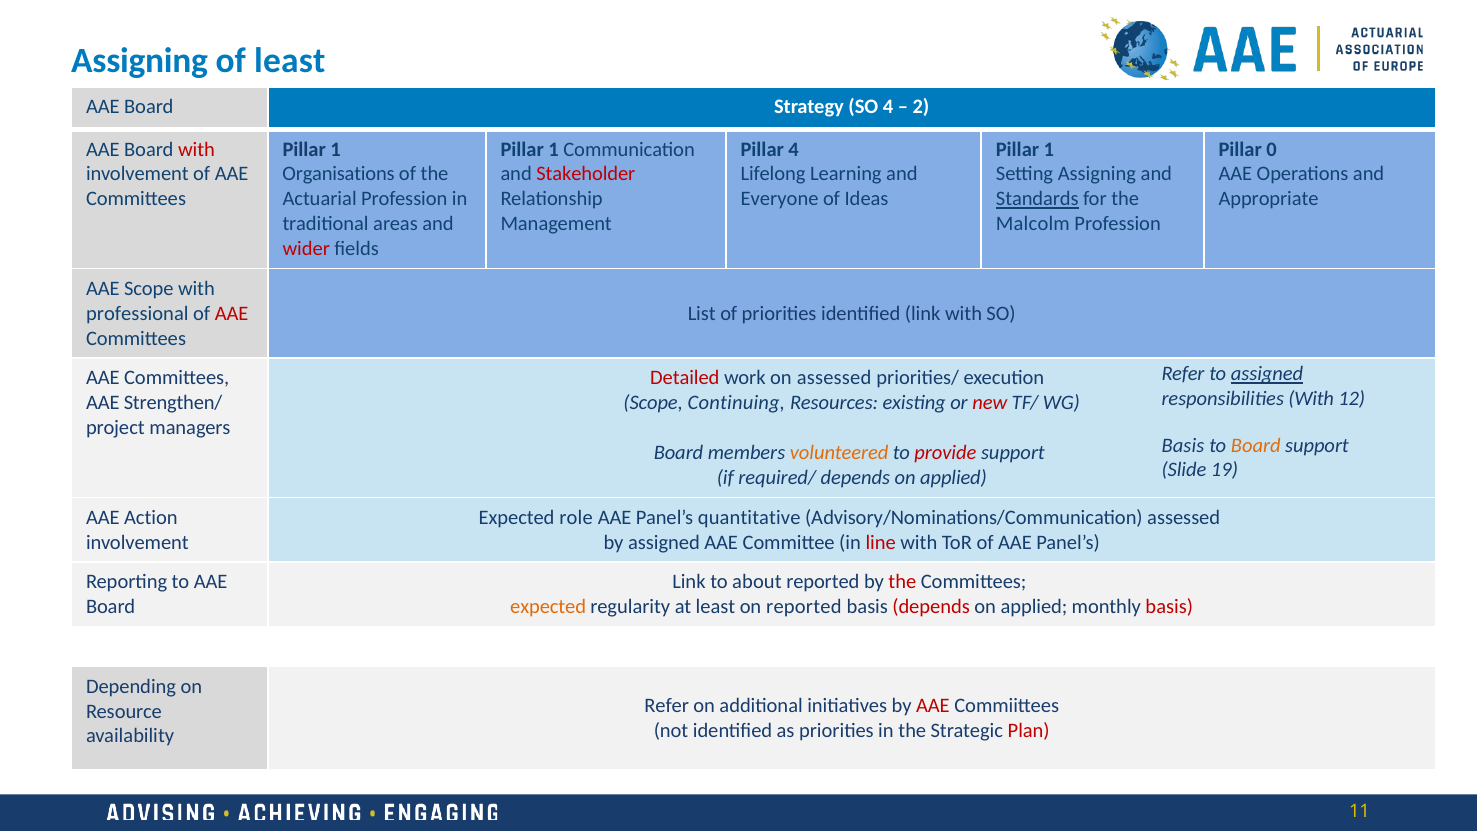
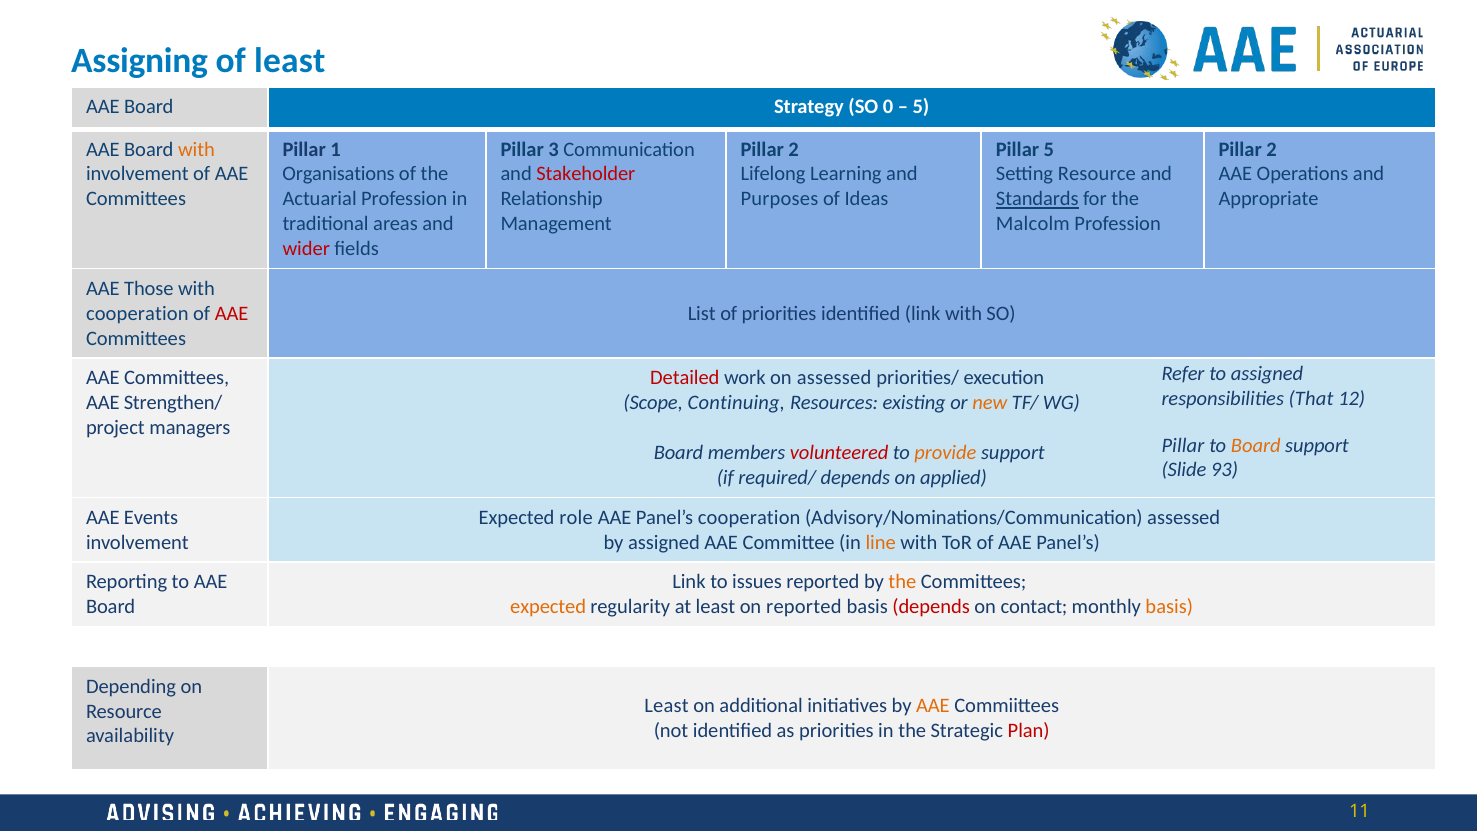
SO 4: 4 -> 0 (888, 107)
2: 2 -> 5 (921, 107)
with colour: red -> orange (196, 149)
1: 1 -> 3 (554, 149)
4: 4 -> 2 (794, 149)
1: 1 -> 5 (1049, 149)
0: 0 -> 2 (1271, 149)
Setting Assigning: Assigning -> Resource (1097, 174)
Everyone: Everyone -> Purposes (780, 199)
AAE Scope: Scope -> Those (149, 289)
professional: professional -> cooperation (137, 313)
assigned underline: present -> none (1267, 374)
responsibilities With: With -> That (1311, 399)
new colour: red -> orange (990, 403)
Basis: Basis -> Pillar (1183, 445)
volunteered colour: orange -> red (839, 453)
provide colour: red -> orange (945, 453)
19: 19 -> 93 (1225, 470)
Action: Action -> Events (151, 517)
Panel’s quantitative: quantitative -> cooperation (749, 517)
line colour: red -> orange (881, 542)
about: about -> issues (757, 582)
the colour: red -> orange (902, 582)
applied: applied -> contact (1034, 607)
basis colour: red -> orange (1169, 607)
Refer: Refer -> Least (667, 706)
AAE colour: red -> orange (933, 706)
